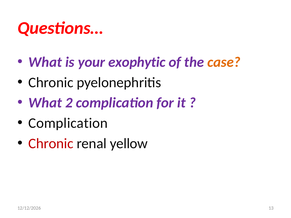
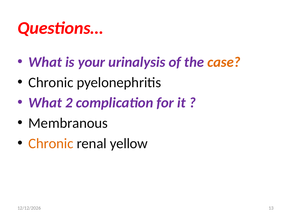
exophytic: exophytic -> urinalysis (137, 62)
Complication: Complication -> Membranous (68, 123)
Chronic colour: red -> orange (51, 144)
